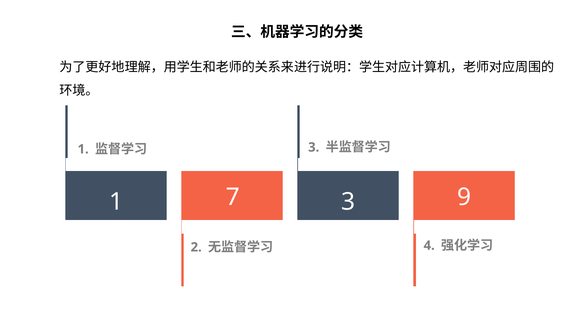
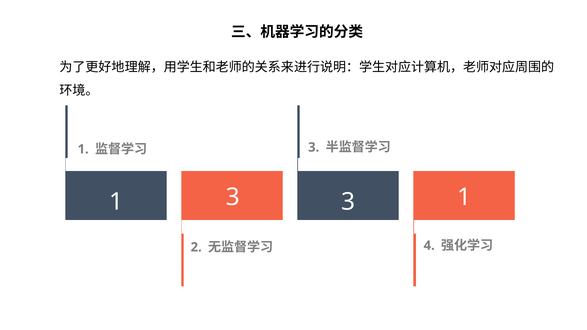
1 7: 7 -> 3 (233, 197)
3 9: 9 -> 1 (464, 197)
